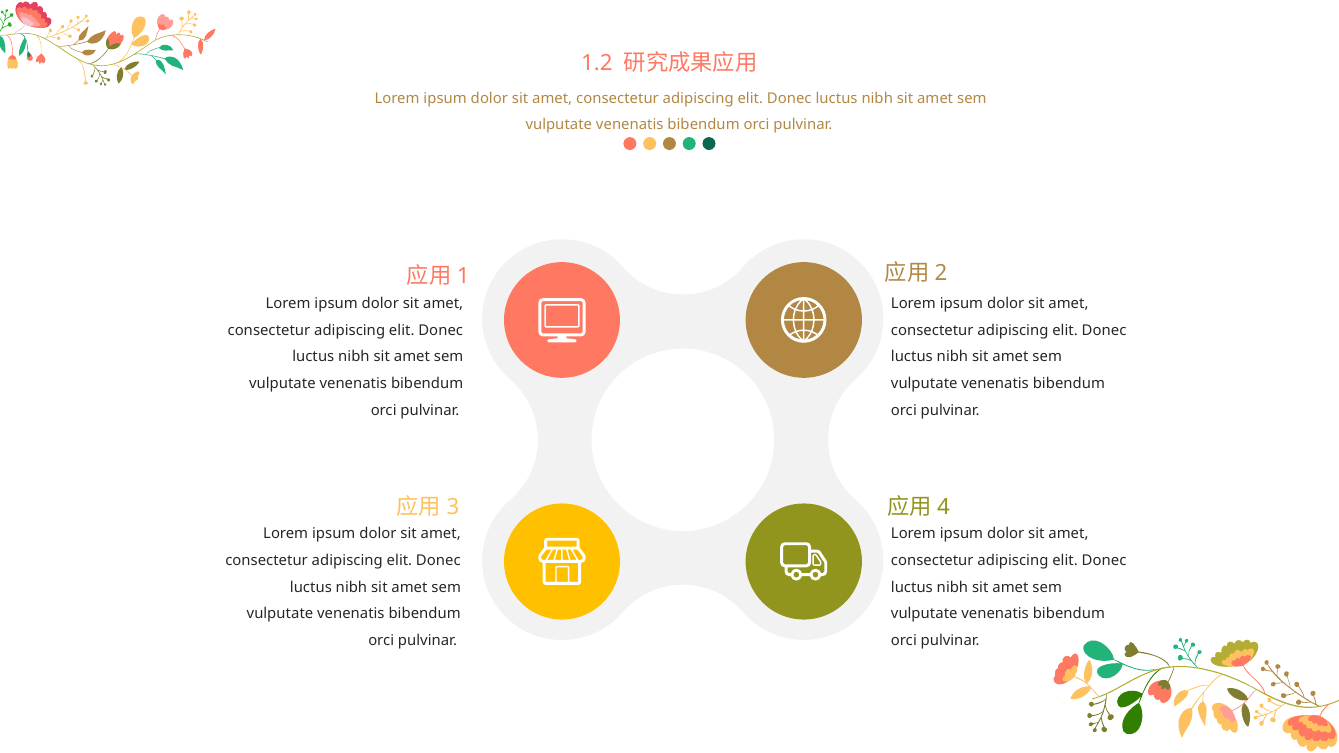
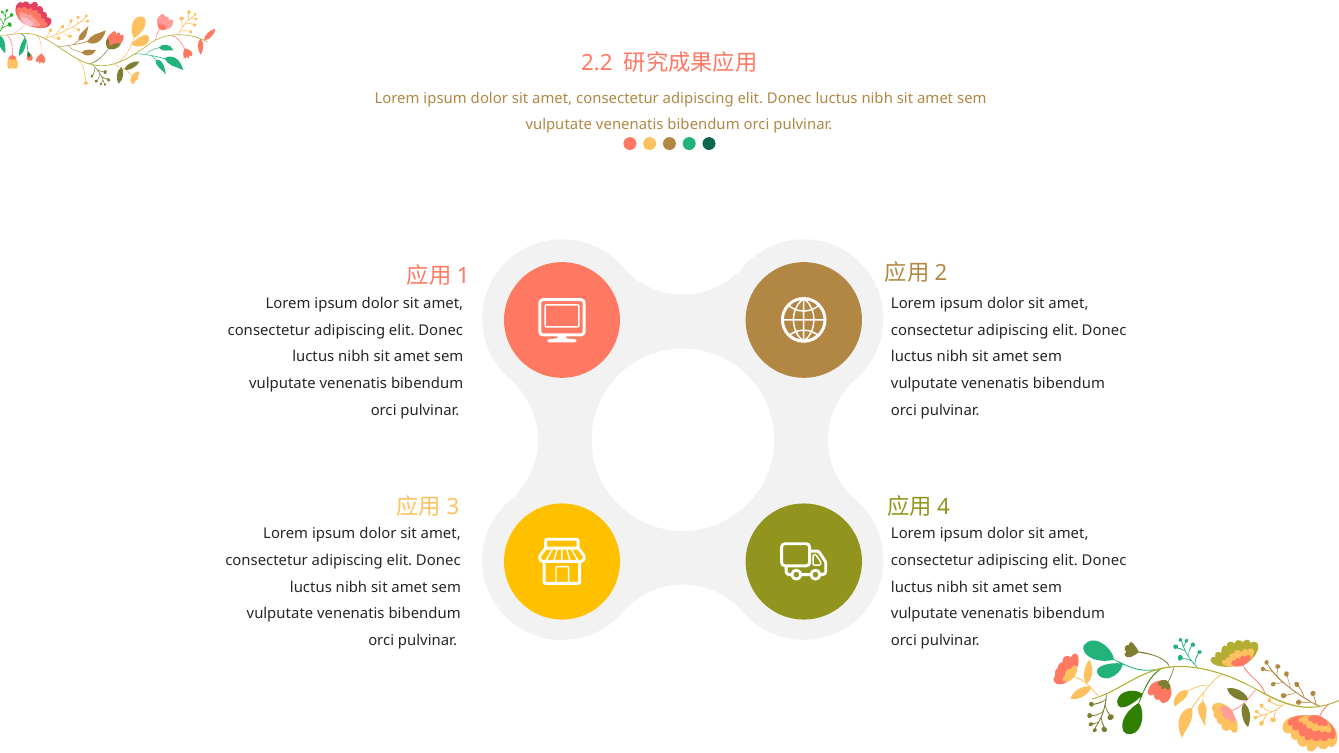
1.2: 1.2 -> 2.2 (597, 63)
